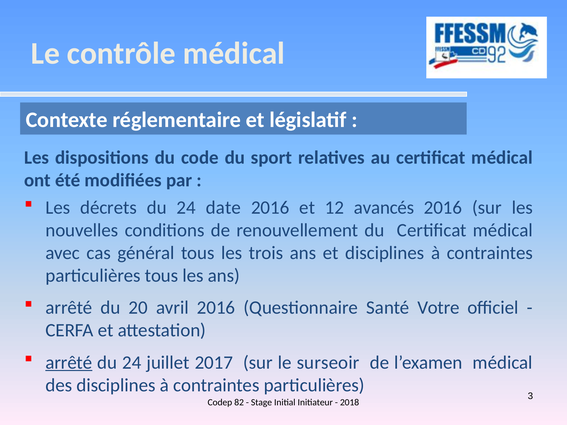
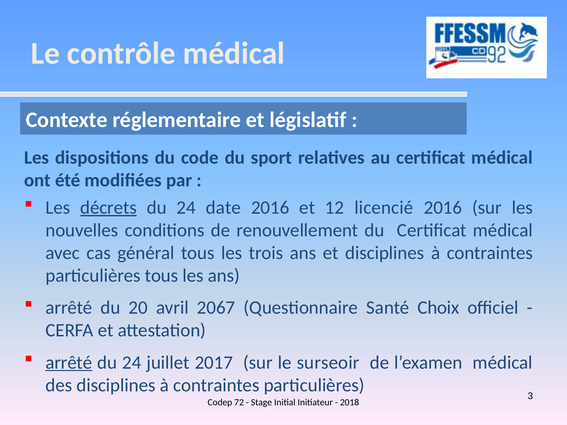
décrets underline: none -> present (109, 208)
avancés: avancés -> licencié (384, 208)
avril 2016: 2016 -> 2067 (216, 308)
Votre: Votre -> Choix (438, 308)
82: 82 -> 72 (239, 403)
